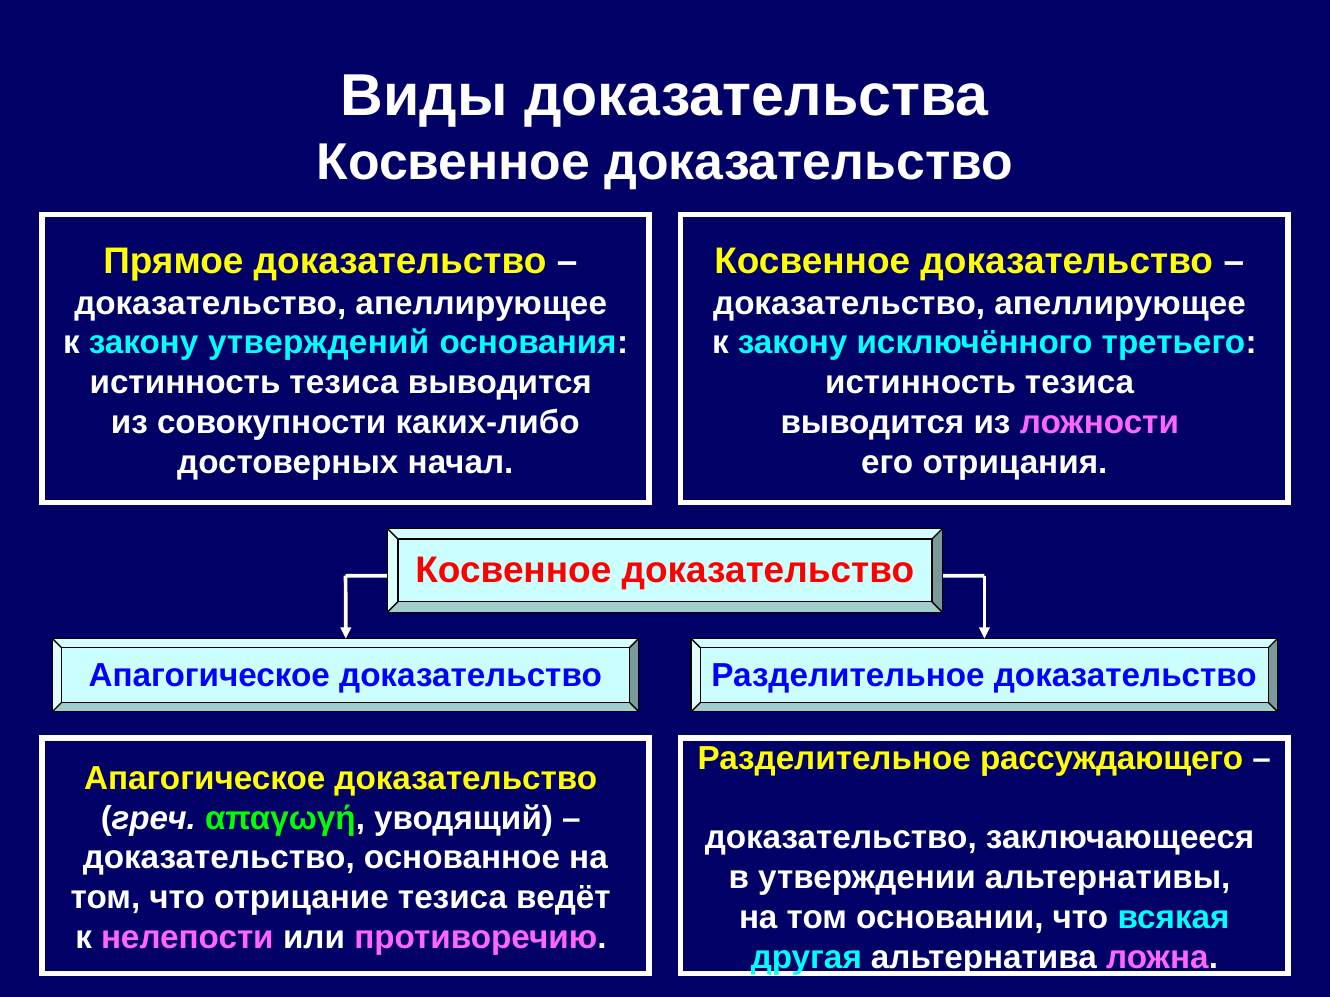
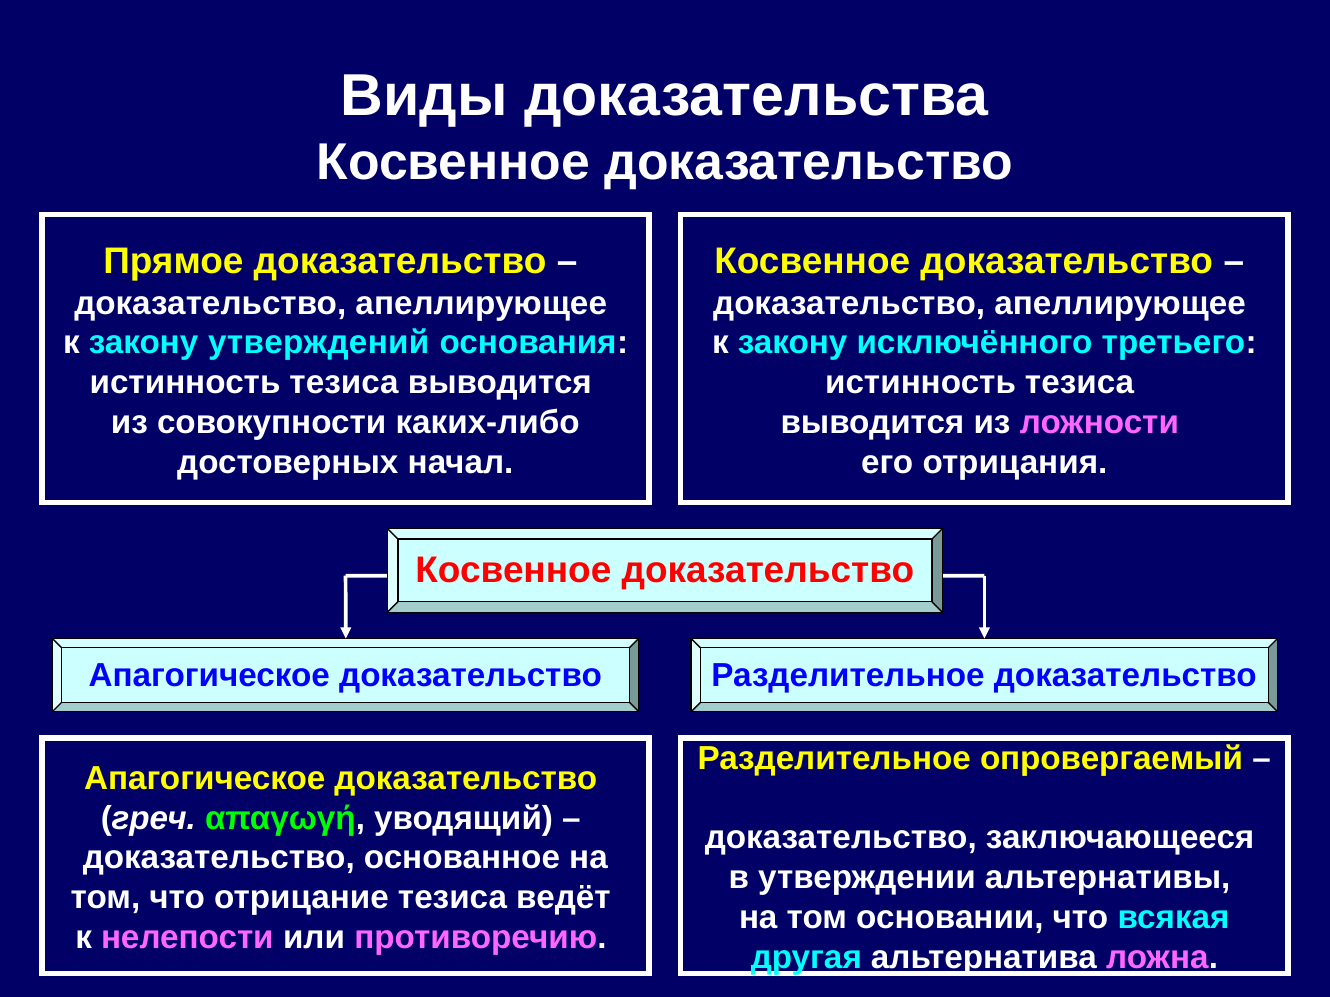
рассуждающего: рассуждающего -> опровергаемый (1111, 759)
